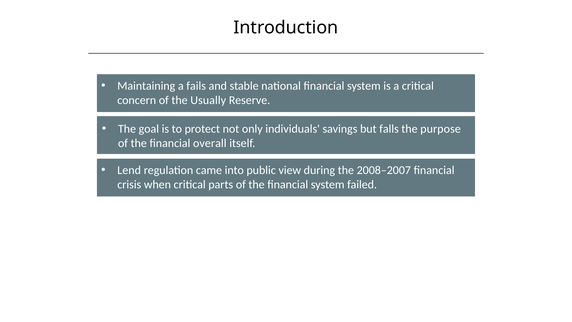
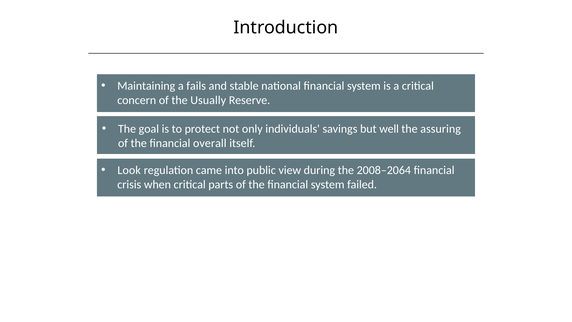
falls: falls -> well (389, 129)
purpose: purpose -> assuring (441, 129)
Lend: Lend -> Look (129, 170)
2008–2007: 2008–2007 -> 2008–2064 (384, 170)
